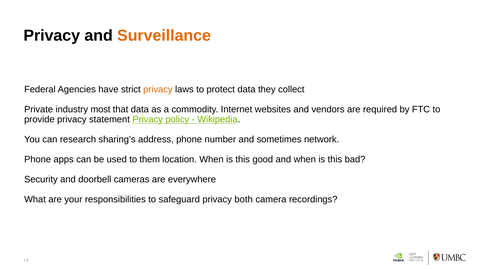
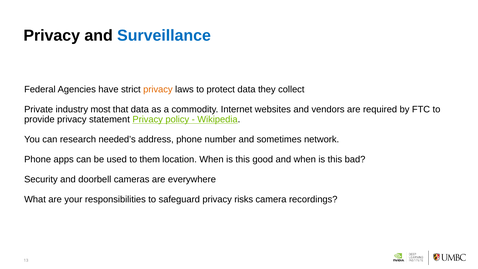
Surveillance colour: orange -> blue (164, 35)
sharing’s: sharing’s -> needed’s (117, 139)
both: both -> risks (244, 199)
